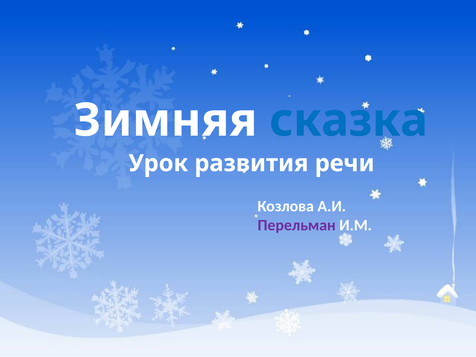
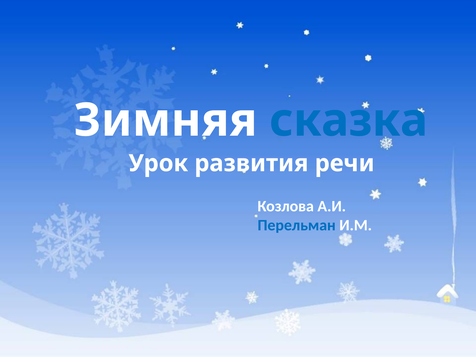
Перельман colour: purple -> blue (297, 225)
